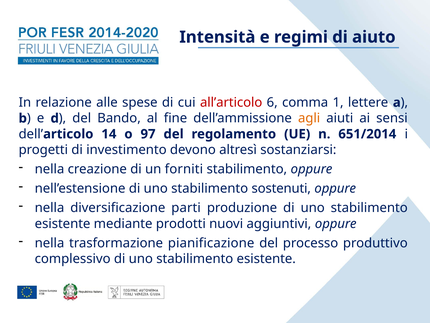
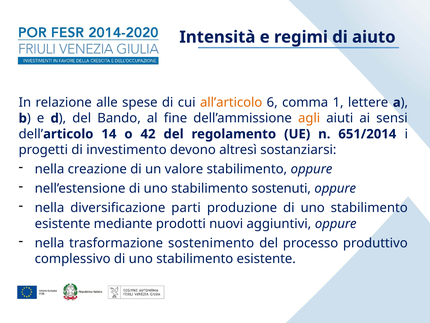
all’articolo colour: red -> orange (231, 102)
97: 97 -> 42 (148, 134)
forniti: forniti -> valore (184, 169)
pianificazione: pianificazione -> sostenimento (211, 243)
